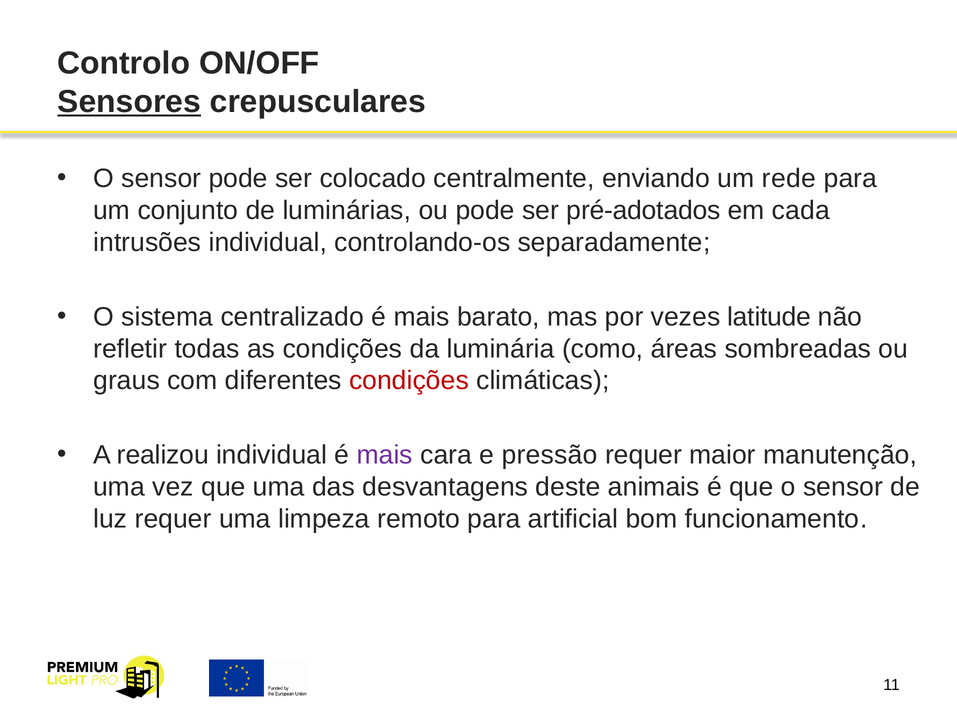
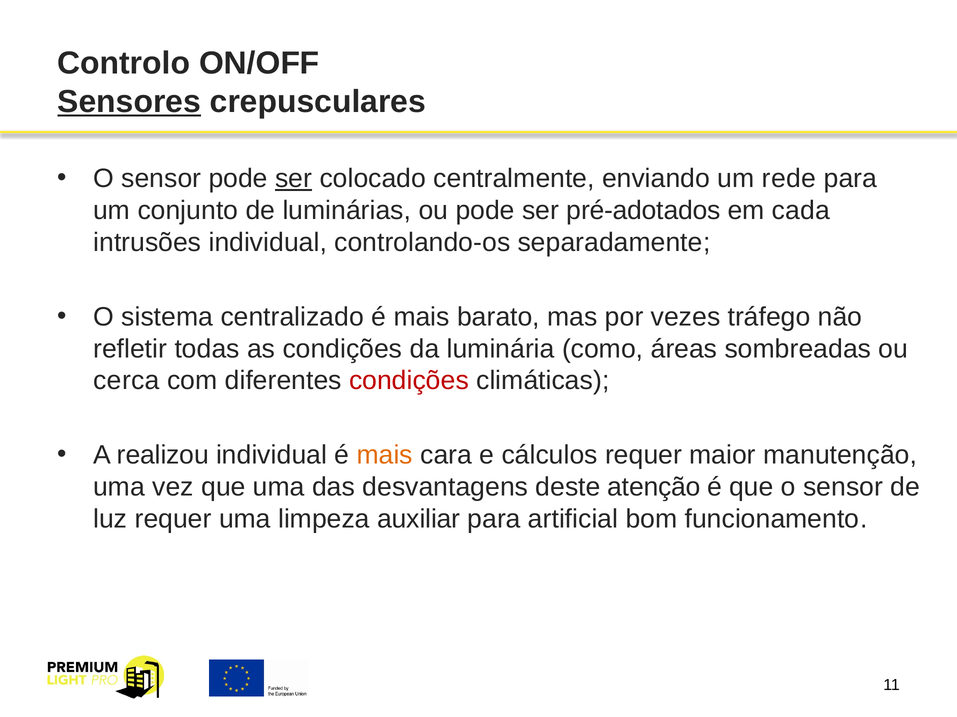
ser underline: none -> present (294, 179)
latitude: latitude -> tráfego (769, 317)
graus: graus -> cerca (126, 381)
mais colour: purple -> orange (385, 456)
pressão: pressão -> cálculos (550, 456)
animais: animais -> atenção (654, 488)
remoto: remoto -> auxiliar (419, 519)
